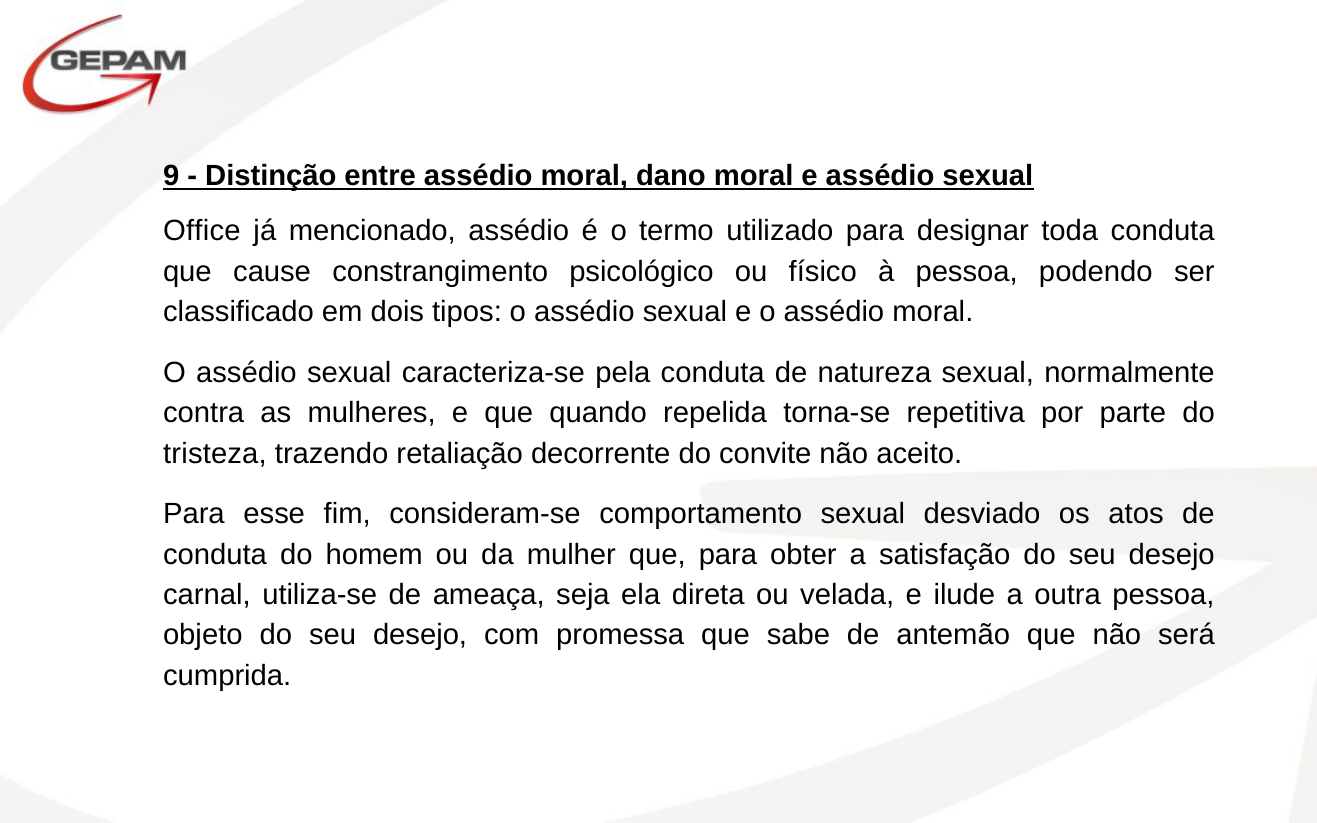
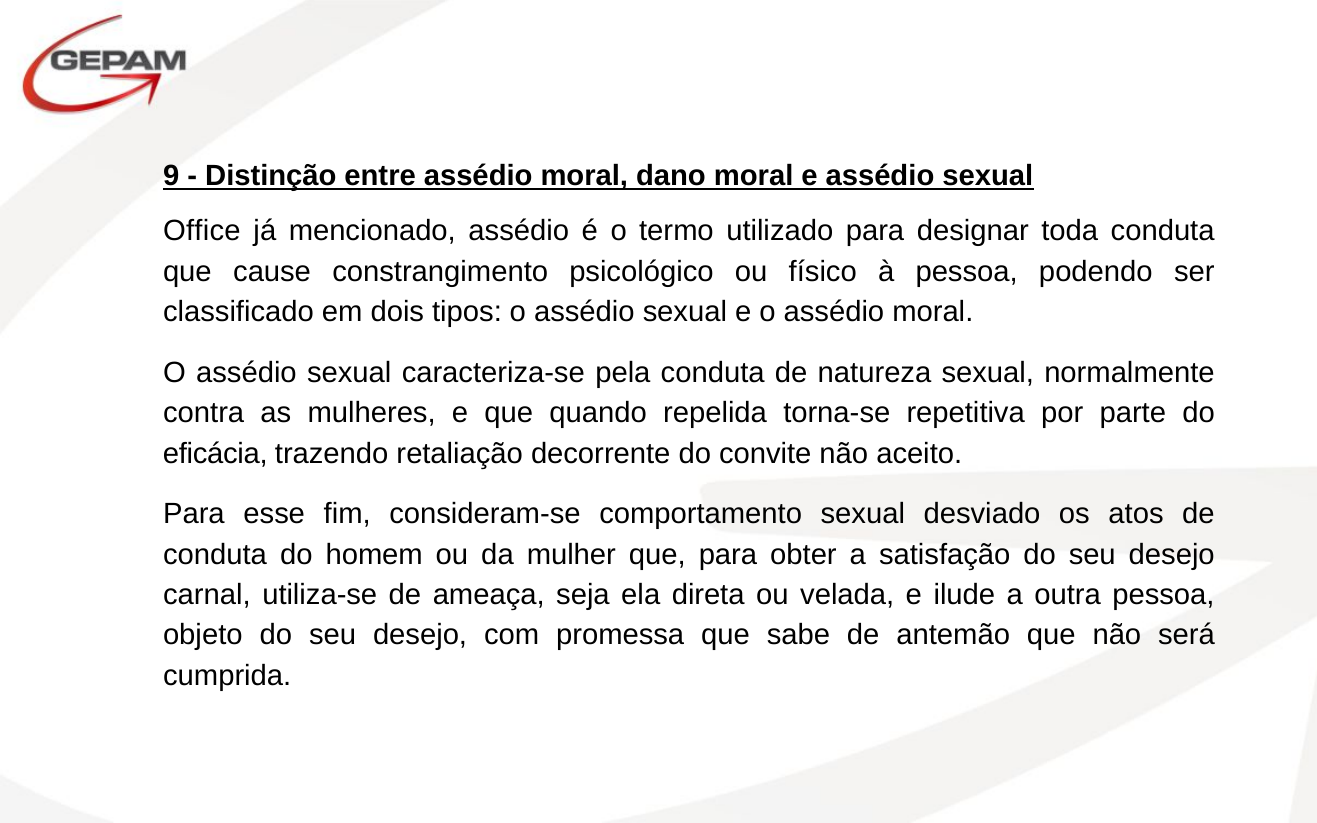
tristeza: tristeza -> eficácia (215, 453)
